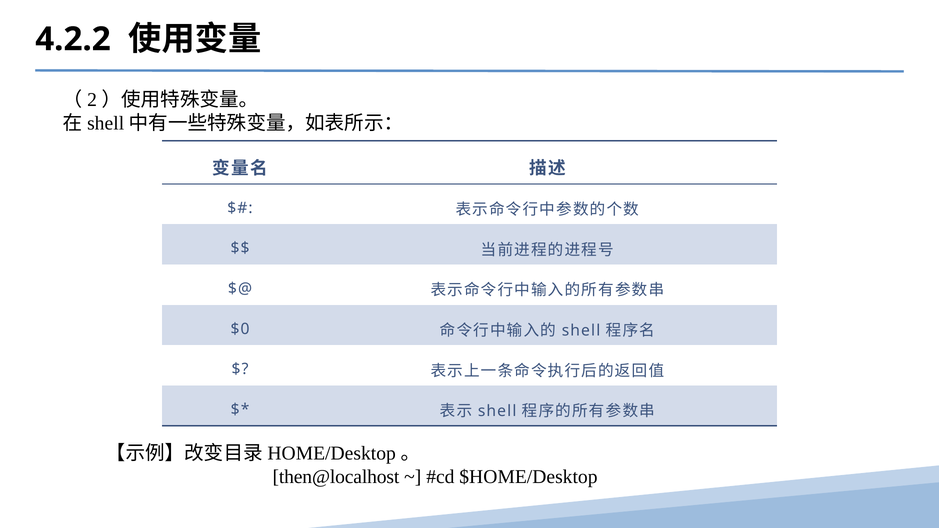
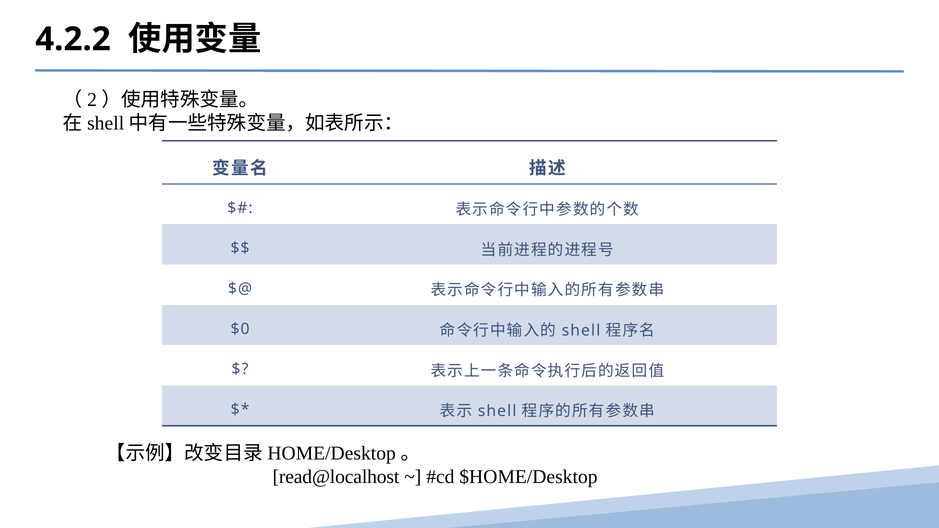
then@localhost: then@localhost -> read@localhost (336, 477)
